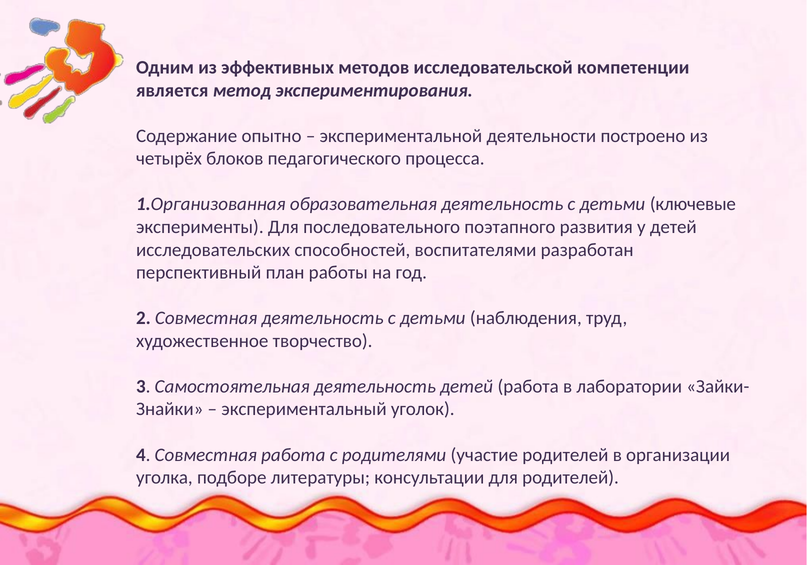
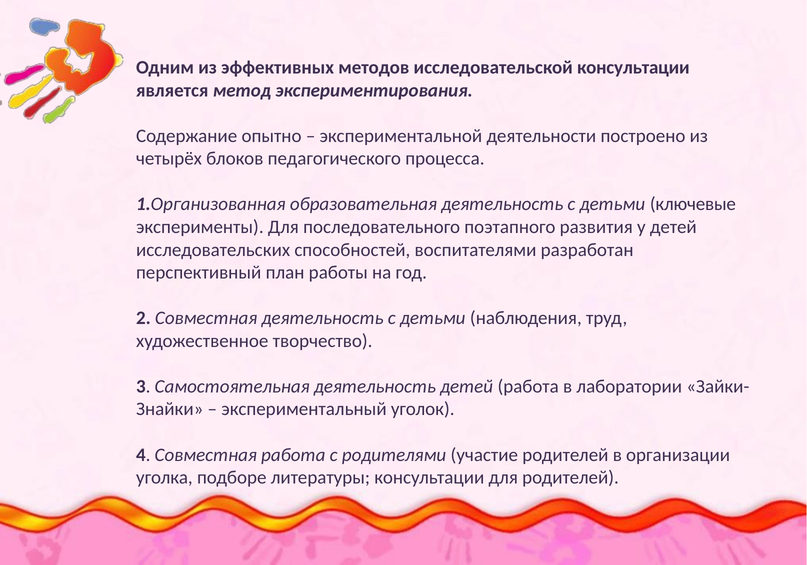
исследовательской компетенции: компетенции -> консультации (633, 67)
